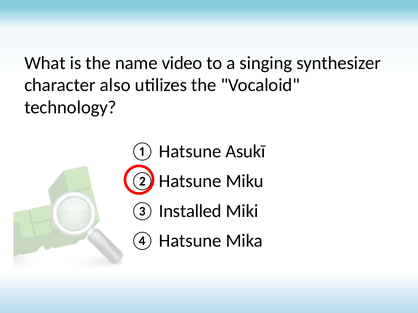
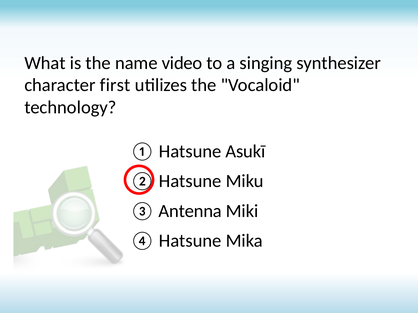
also: also -> first (115, 85)
Installed: Installed -> Antenna (190, 211)
